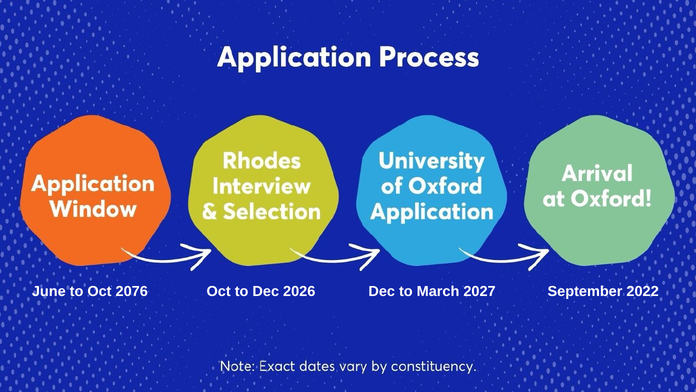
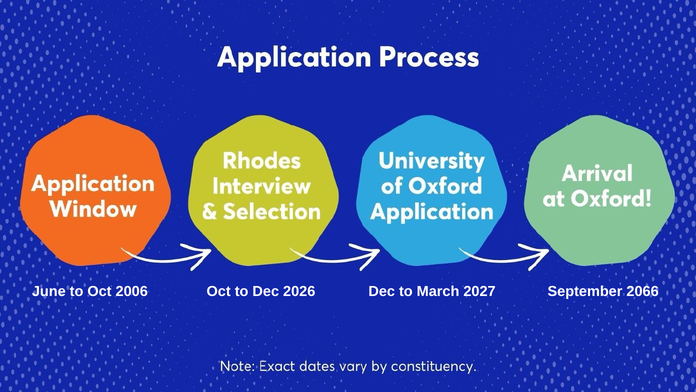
2076: 2076 -> 2006 (132, 291)
2022: 2022 -> 2066 (643, 291)
